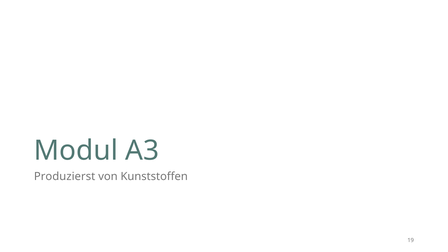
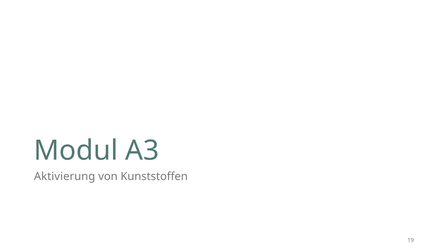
Produzierst: Produzierst -> Aktivierung (65, 176)
